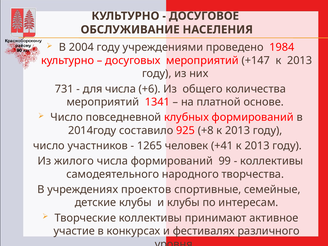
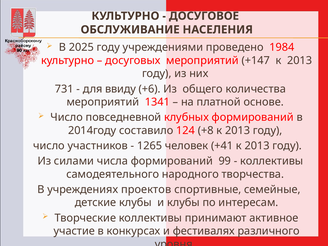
2004: 2004 -> 2025 (81, 47)
для числа: числа -> ввиду (121, 89)
925: 925 -> 124 (186, 130)
жилого: жилого -> силами (74, 161)
